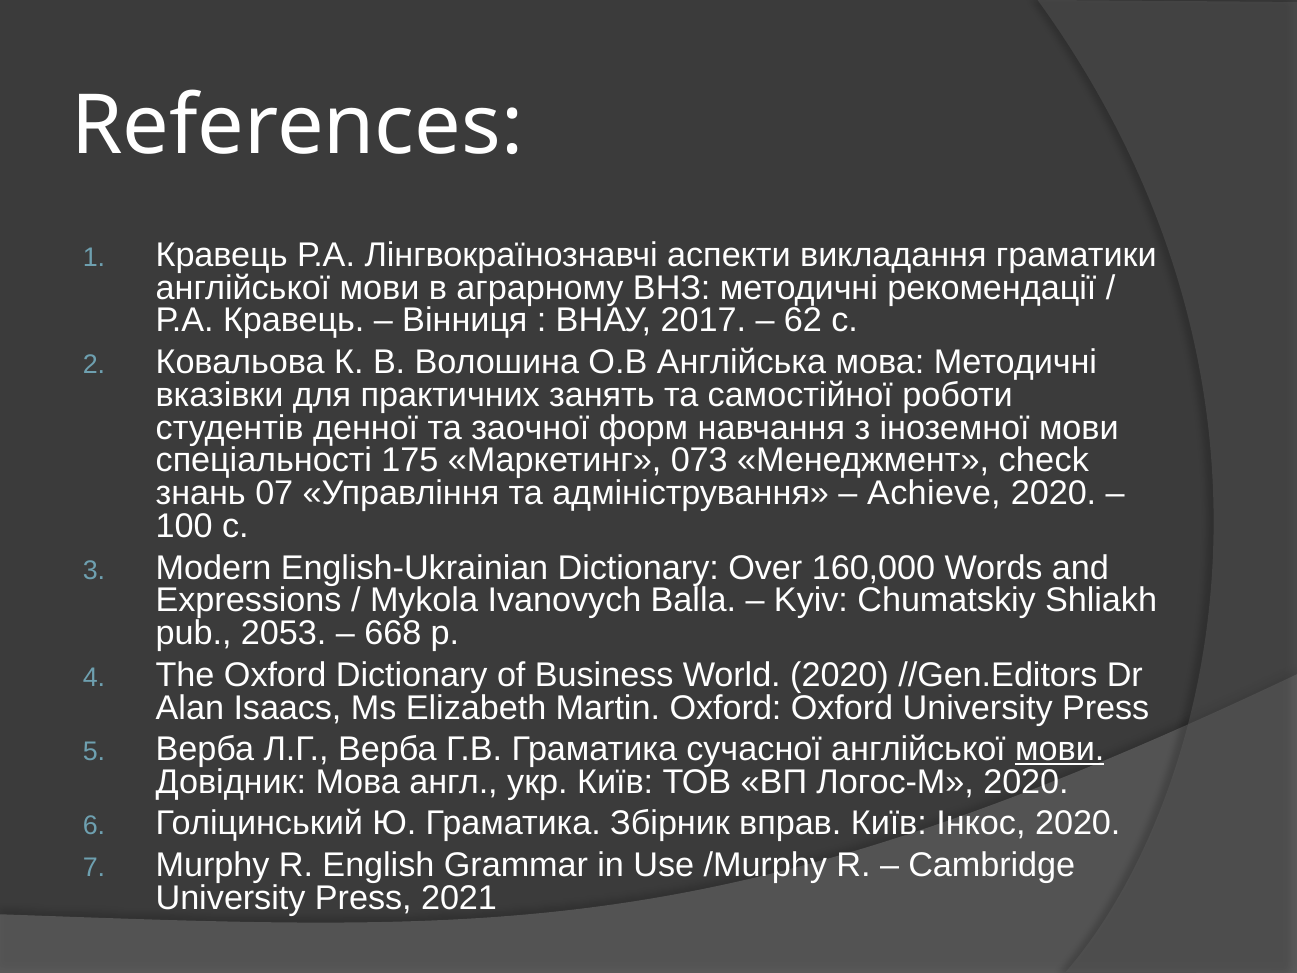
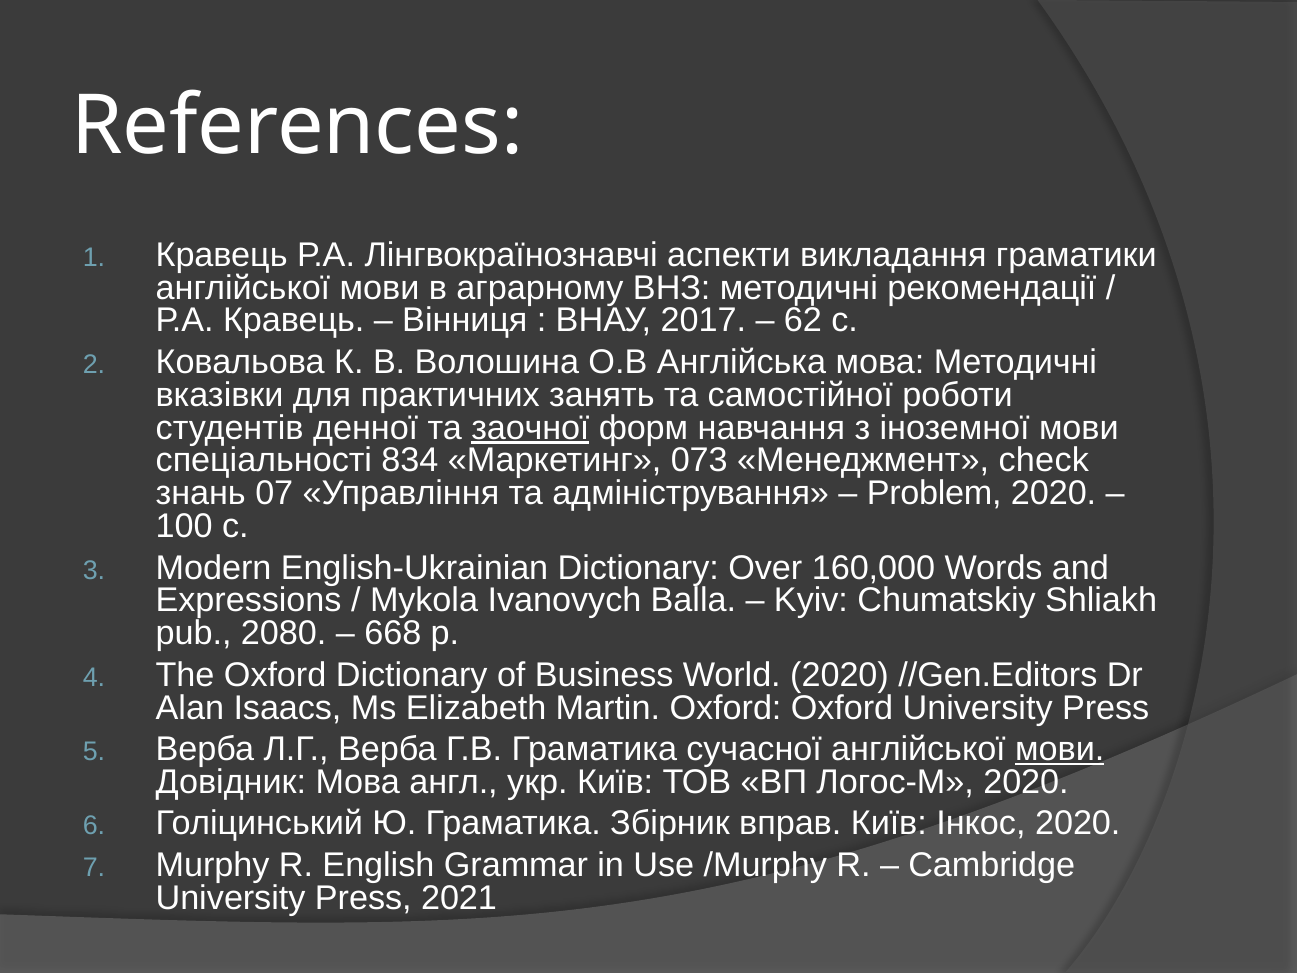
заочної underline: none -> present (530, 428)
175: 175 -> 834 (410, 461)
Achieve: Achieve -> Problem (934, 493)
2053: 2053 -> 2080 (284, 633)
